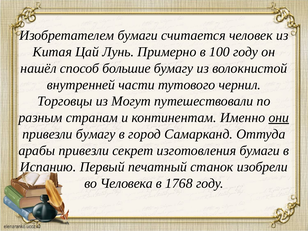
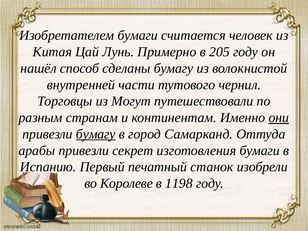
100: 100 -> 205 (219, 52)
большие: большие -> сделаны (126, 68)
бумагу underline: none -> present (96, 134)
Человека: Человека -> Королеве (127, 183)
1768: 1768 -> 1198 (179, 183)
